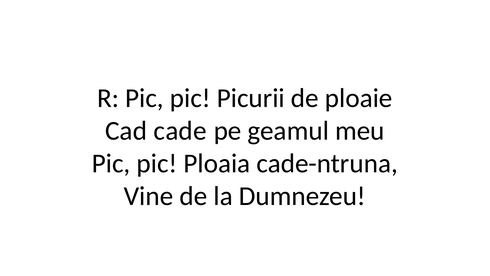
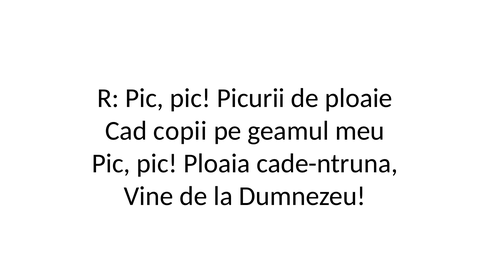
cade: cade -> copii (180, 131)
